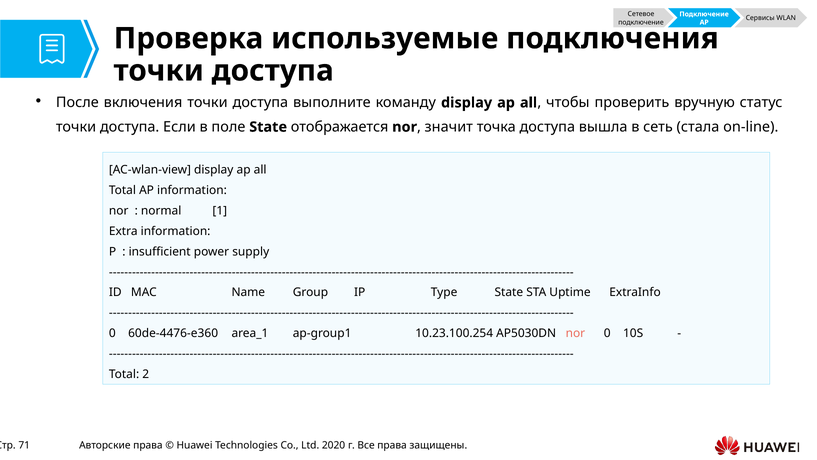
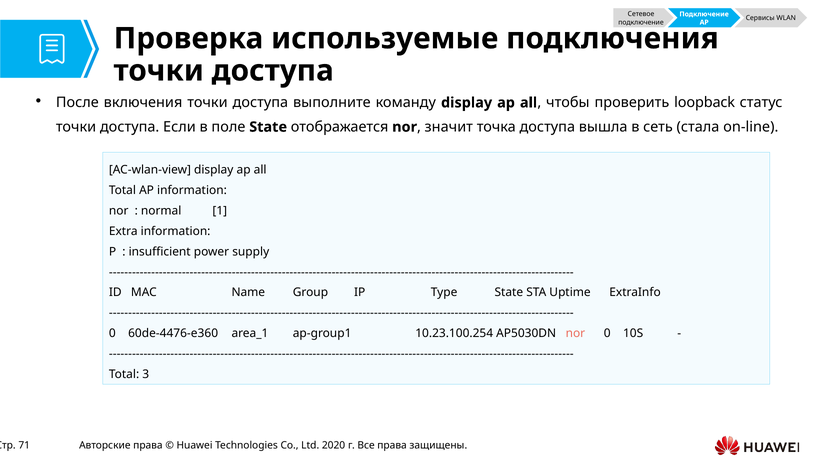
вручную: вручную -> loopback (705, 103)
2: 2 -> 3 (146, 374)
